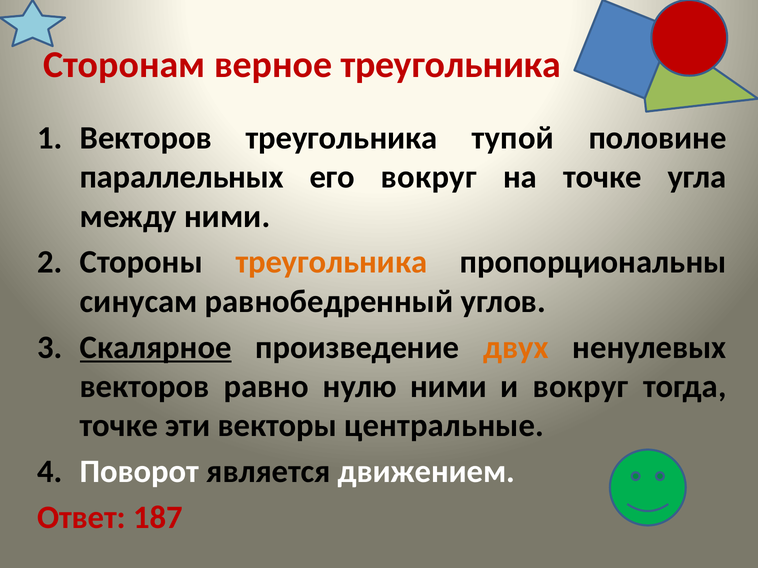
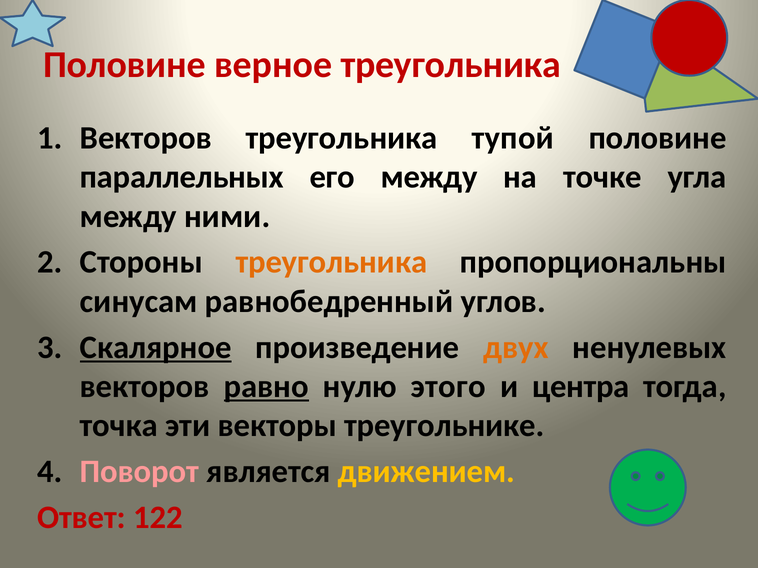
Сторонам: Сторонам -> Половине (124, 65)
его вокруг: вокруг -> между (429, 177)
равно underline: none -> present (266, 387)
нулю ними: ними -> этого (448, 387)
и вокруг: вокруг -> центра (581, 387)
точке: точке -> точка (119, 426)
центральные: центральные -> треугольнике (444, 426)
Поворот colour: white -> pink (139, 472)
движением colour: white -> yellow (427, 472)
187: 187 -> 122 (158, 518)
